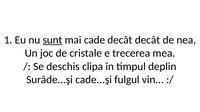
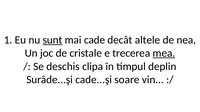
decât decât: decât -> altele (148, 40)
mea underline: none -> present (164, 53)
fulgul: fulgul -> soare (127, 80)
